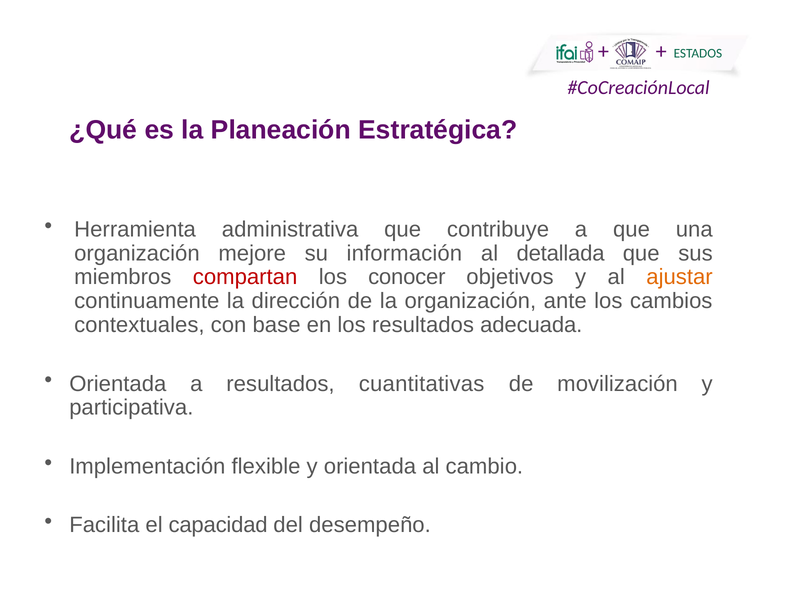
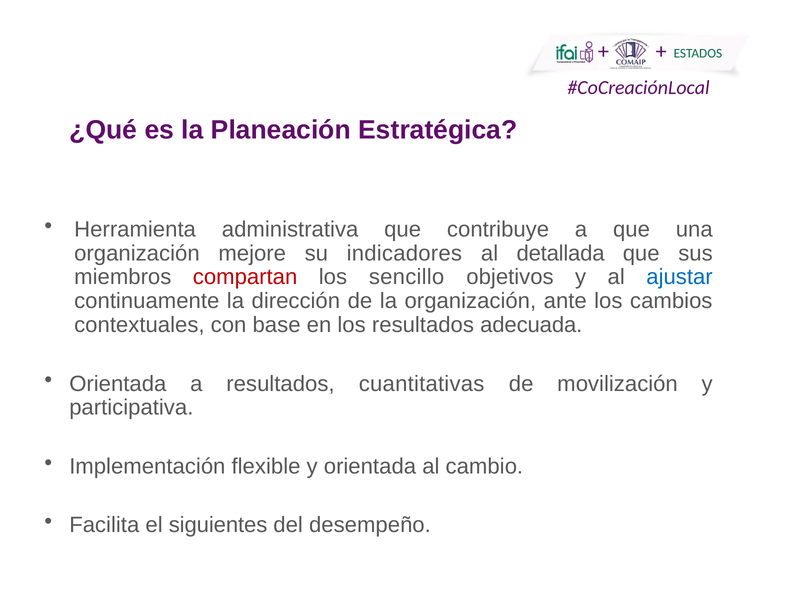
información: información -> indicadores (404, 253)
conocer: conocer -> sencillo (407, 277)
ajustar colour: orange -> blue (680, 277)
capacidad: capacidad -> siguientes (218, 525)
